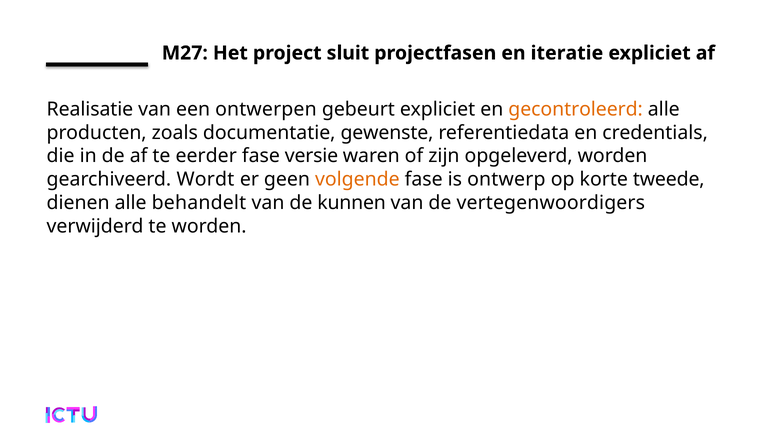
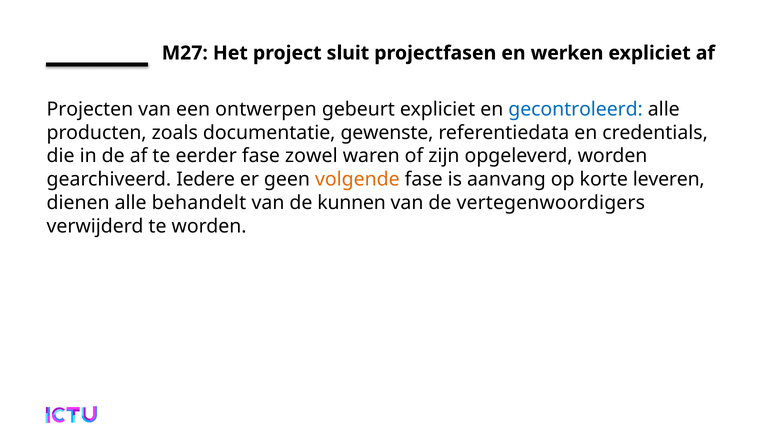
iteratie: iteratie -> werken (567, 53)
Realisatie: Realisatie -> Projecten (90, 109)
gecontroleerd colour: orange -> blue (576, 109)
versie: versie -> zowel (311, 156)
Wordt: Wordt -> Iedere (206, 179)
ontwerp: ontwerp -> aanvang (506, 179)
tweede: tweede -> leveren (669, 179)
